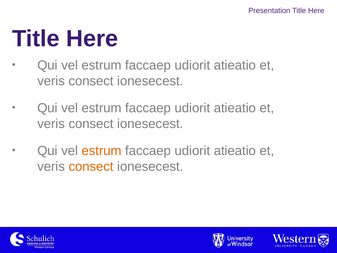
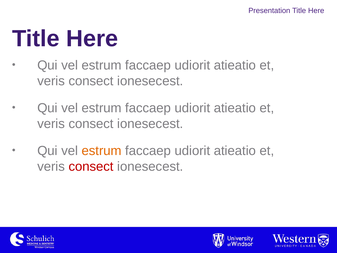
consect colour: orange -> red (91, 166)
